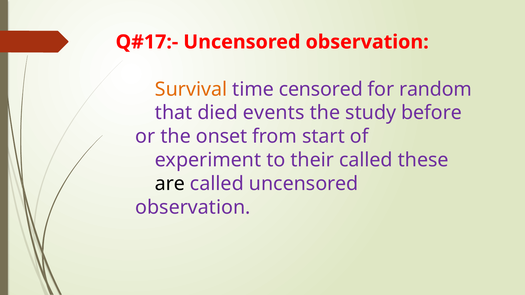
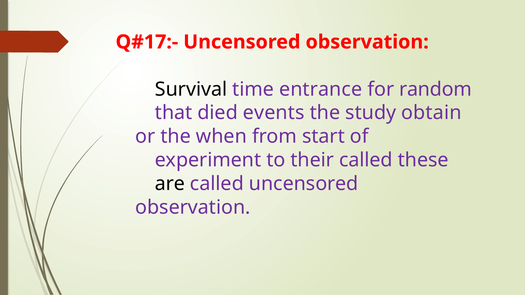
Survival colour: orange -> black (191, 89)
censored: censored -> entrance (321, 89)
before: before -> obtain (431, 113)
onset: onset -> when (221, 137)
